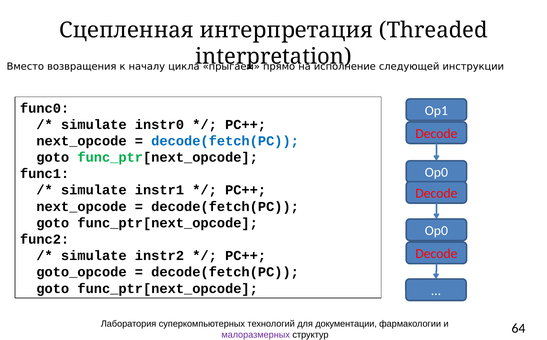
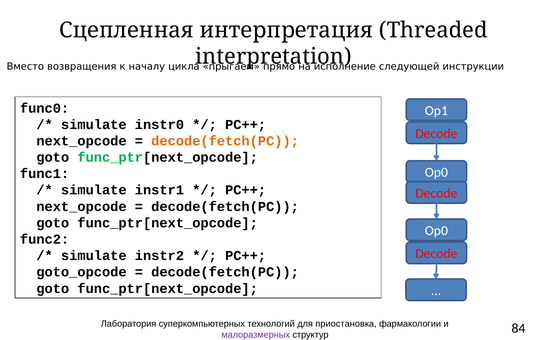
decode(fetch(PC colour: blue -> orange (225, 141)
документации: документации -> приостановка (346, 324)
64: 64 -> 84 (518, 328)
